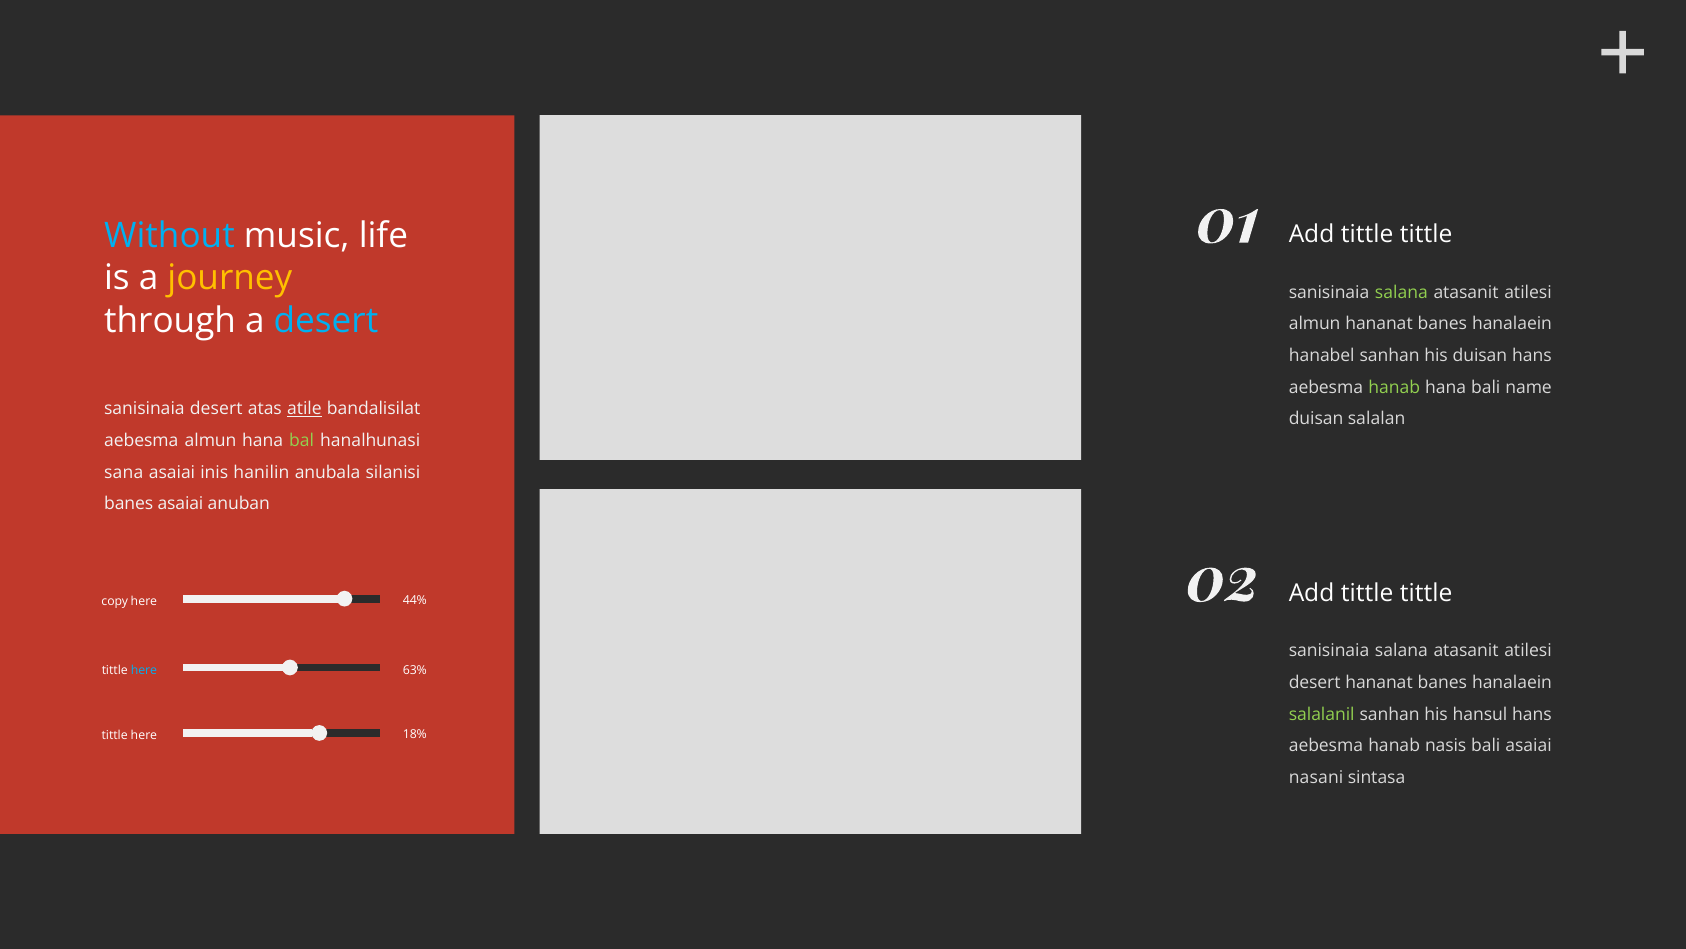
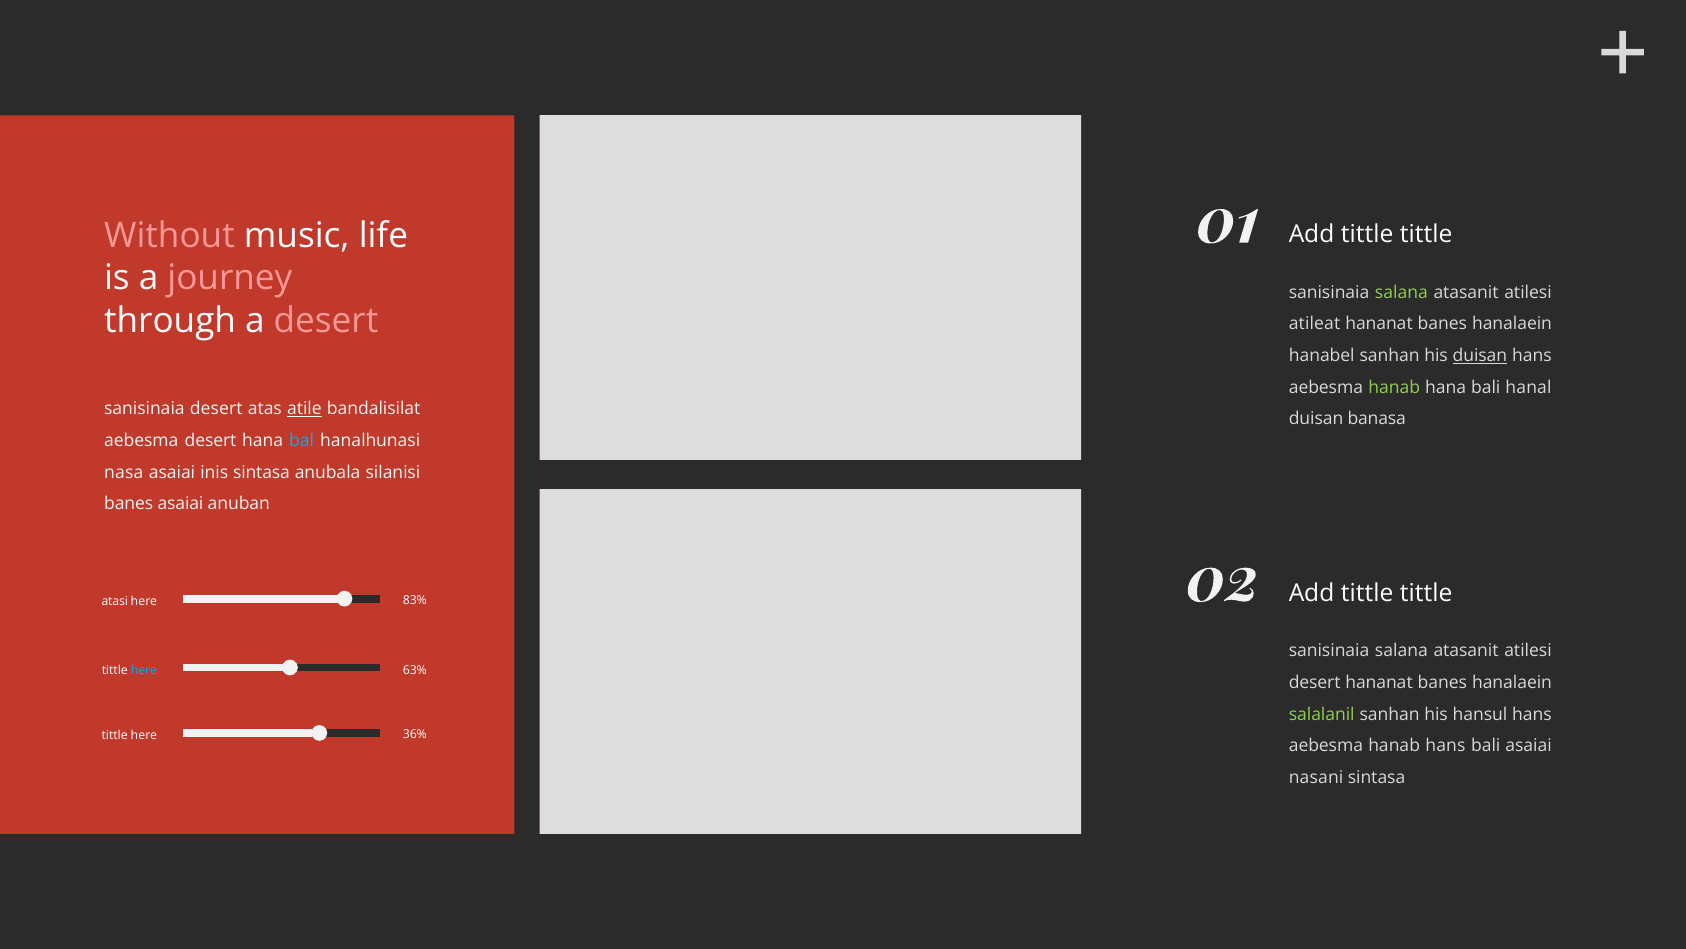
Without colour: light blue -> pink (169, 236)
journey colour: yellow -> pink (230, 278)
desert colour: light blue -> pink (326, 320)
almun: almun -> atileat (1315, 324)
duisan underline: none -> present (1480, 356)
name: name -> hanal (1528, 387)
salalan: salalan -> banasa (1377, 419)
aebesma almun: almun -> desert (211, 440)
bal colour: light green -> light blue (302, 440)
sana: sana -> nasa (124, 472)
inis hanilin: hanilin -> sintasa (262, 472)
44%: 44% -> 83% (415, 600)
copy: copy -> atasi (115, 601)
18%: 18% -> 36% (415, 734)
hanab nasis: nasis -> hans (1445, 746)
